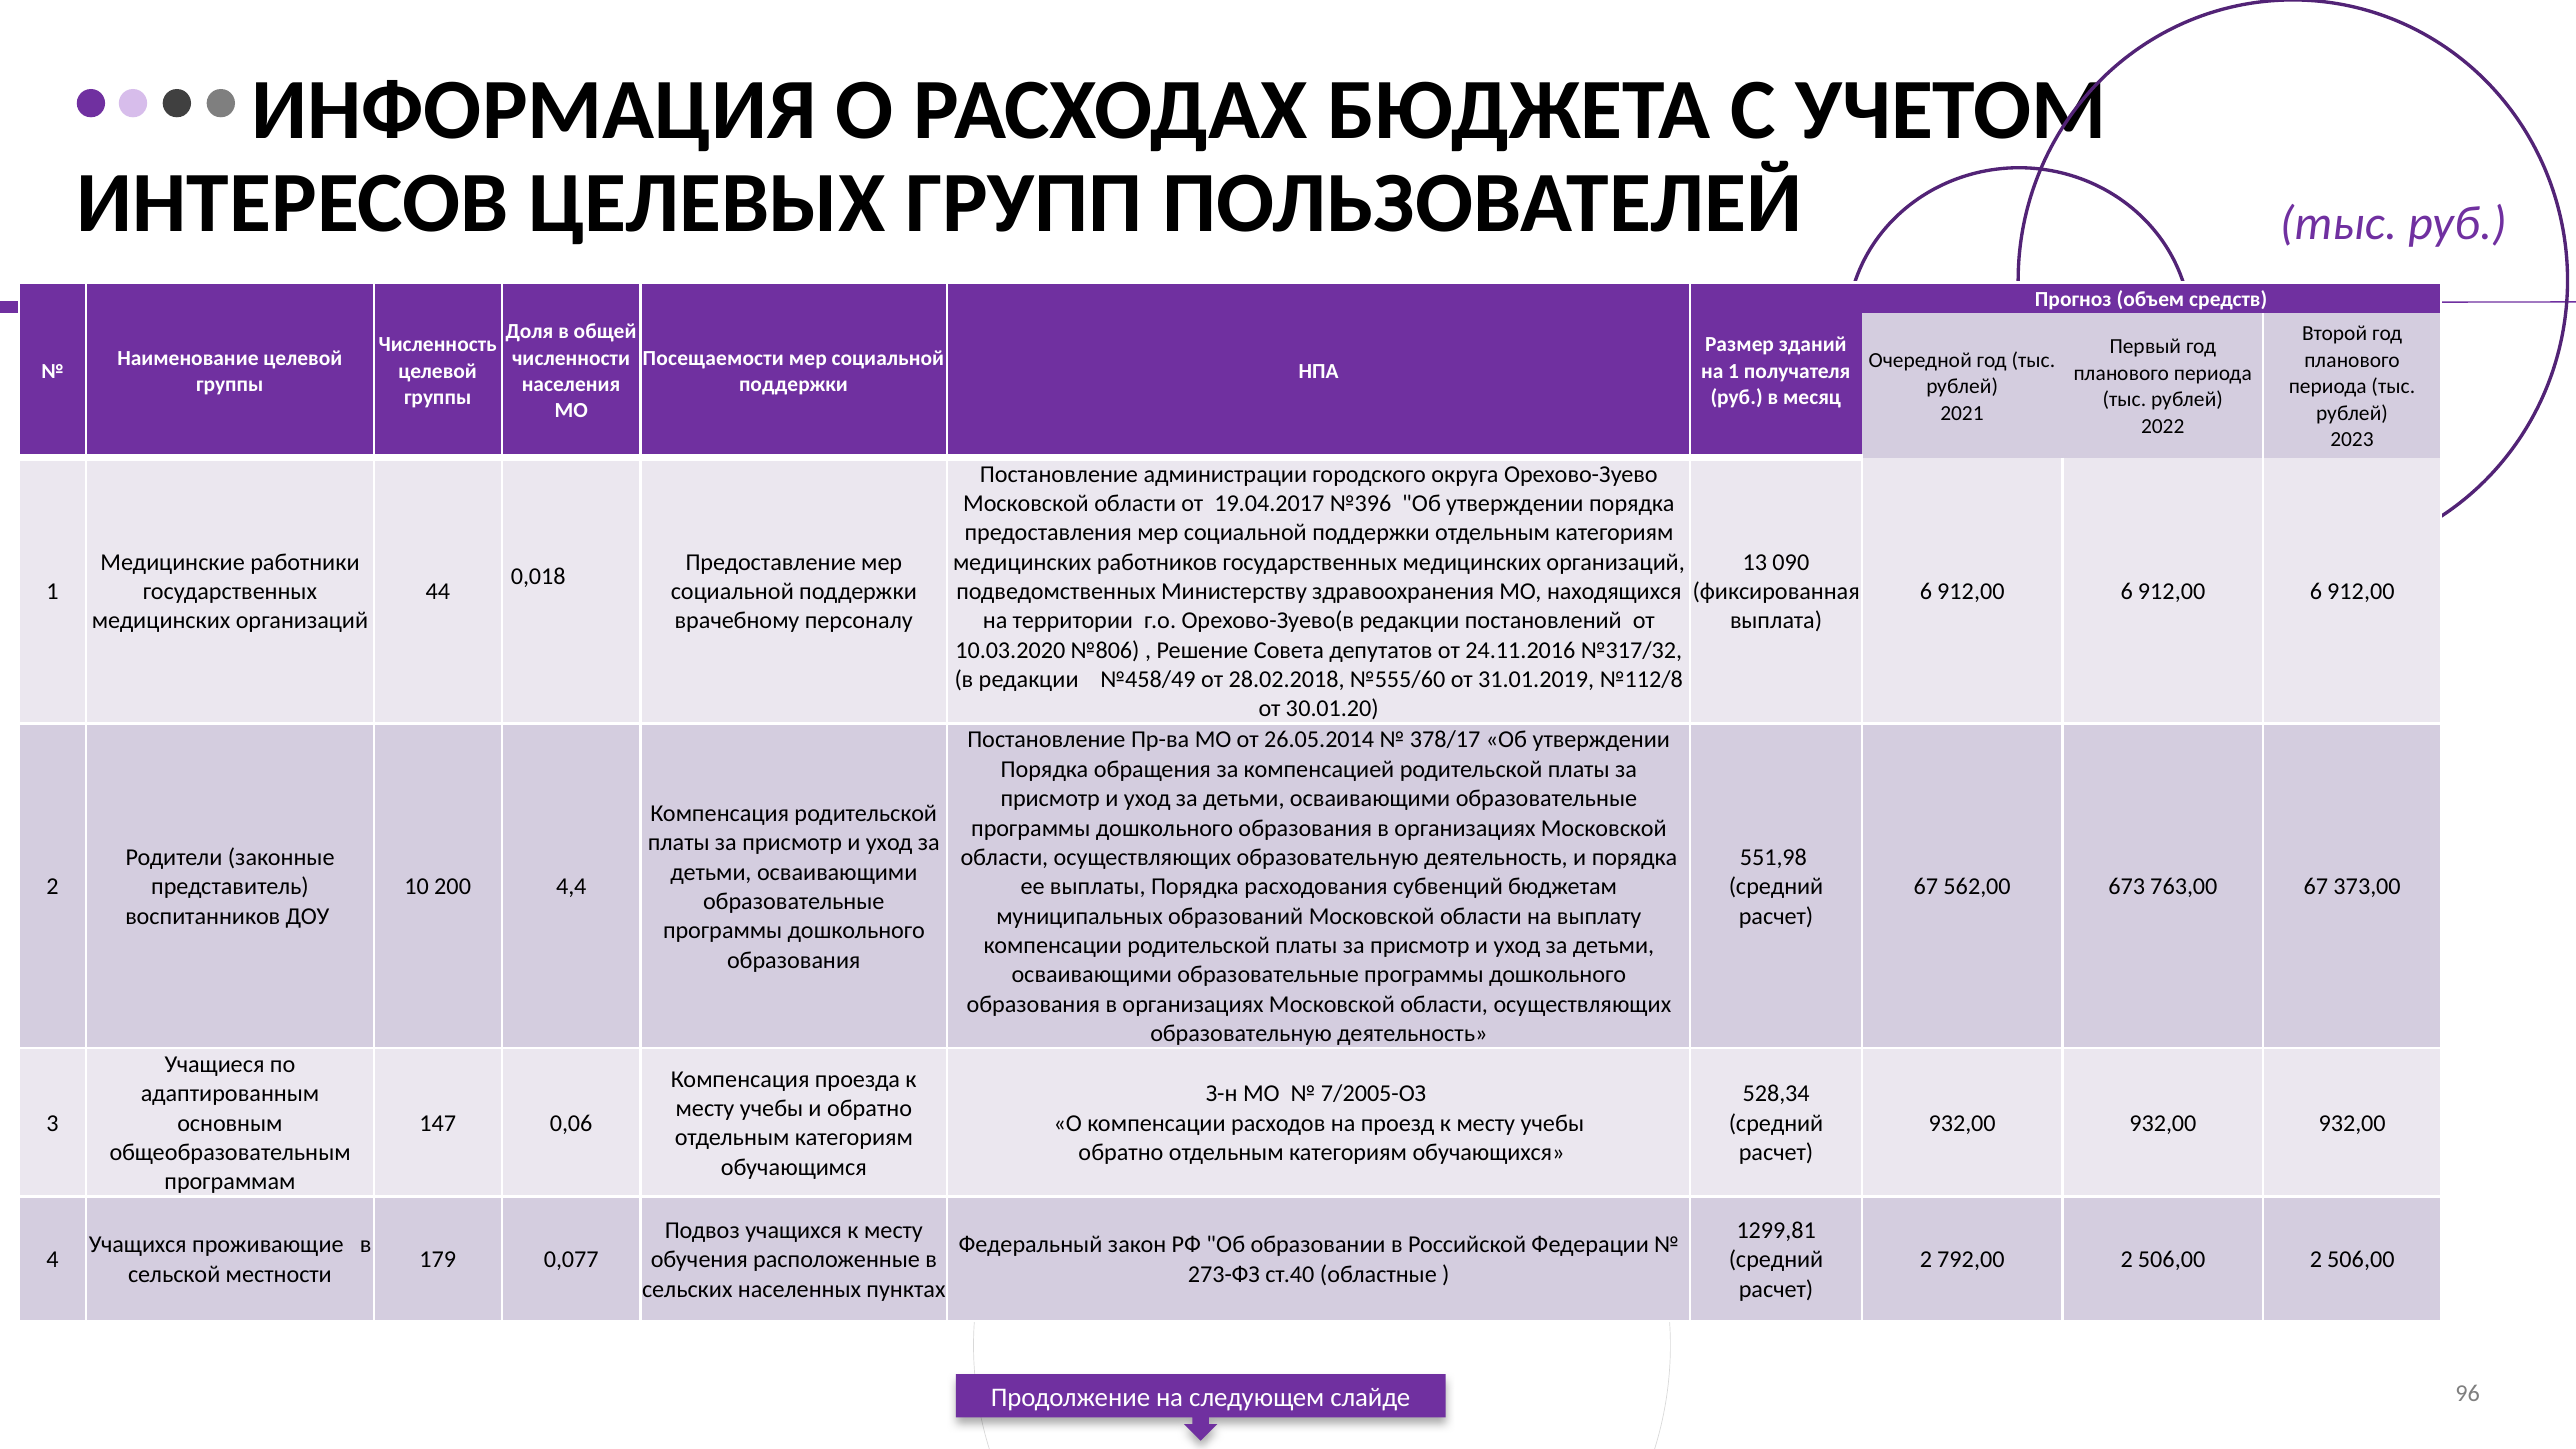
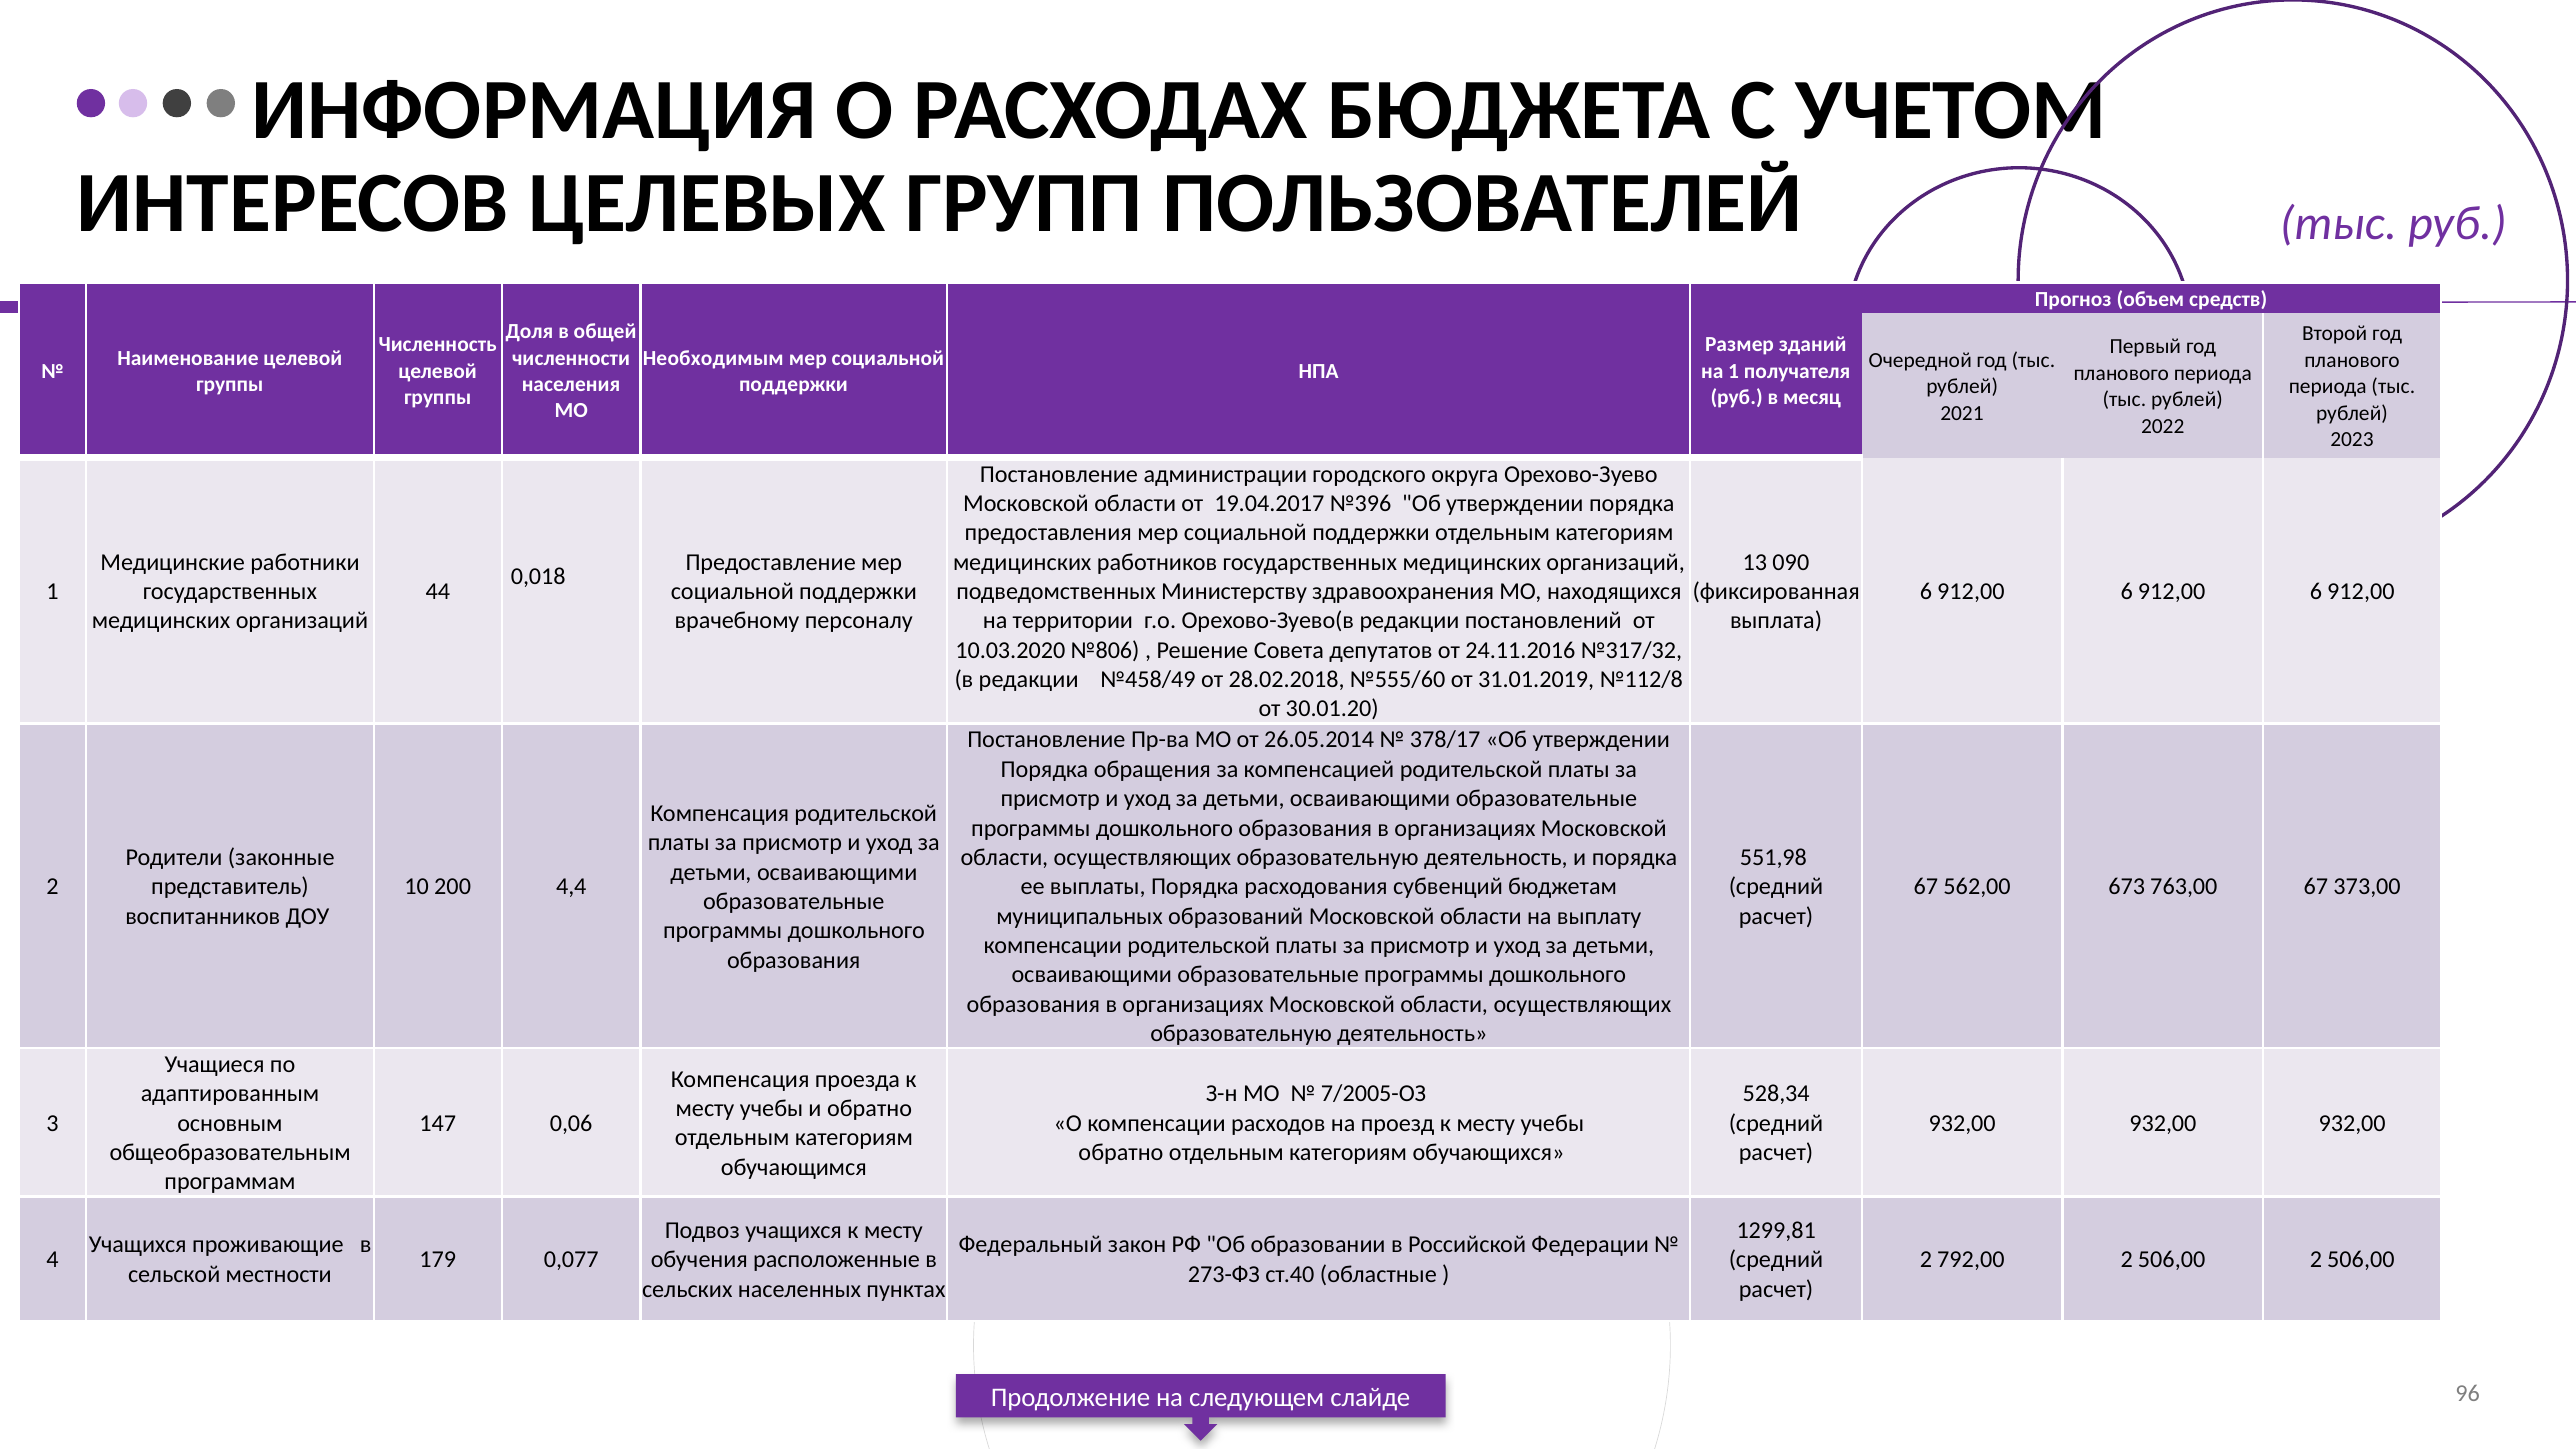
Посещаемости: Посещаемости -> Необходимым (713, 358)
